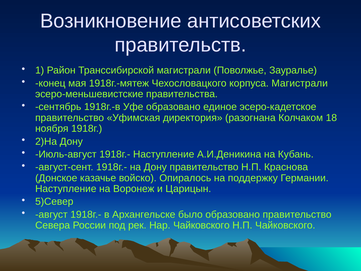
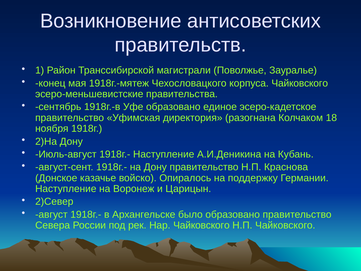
корпуса Магистрали: Магистрали -> Чайковского (300, 83)
5)Север: 5)Север -> 2)Север (54, 201)
